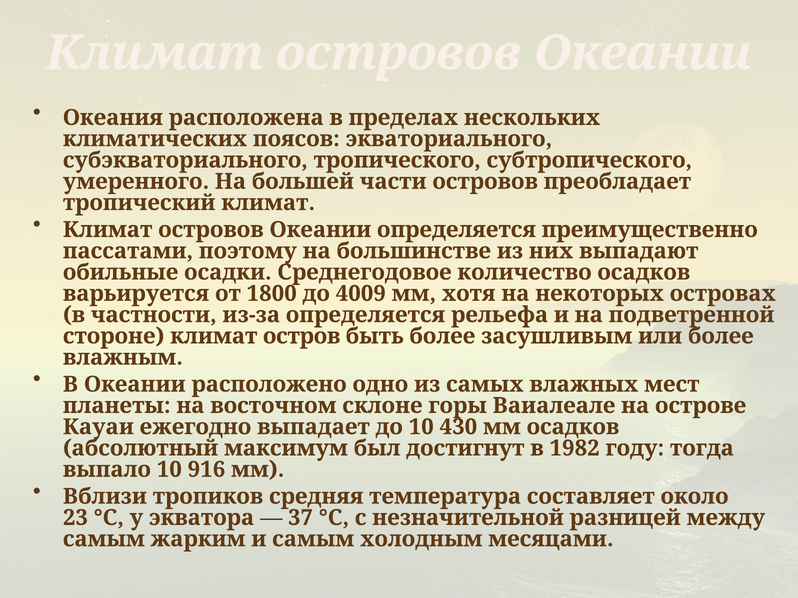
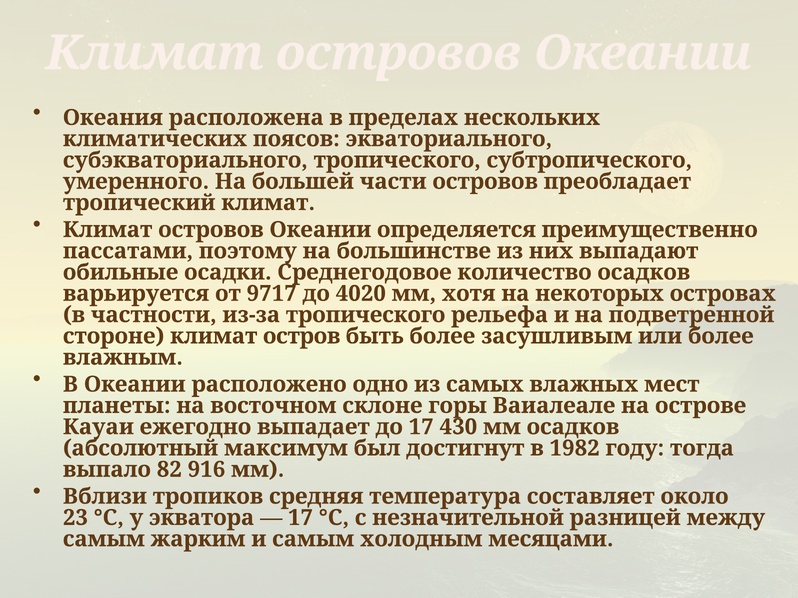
1800: 1800 -> 9717 (272, 294)
4009: 4009 -> 4020 (361, 294)
из-за определяется: определяется -> тропического (366, 315)
до 10: 10 -> 17 (421, 427)
выпало 10: 10 -> 82 (169, 470)
37: 37 -> 17 (300, 518)
